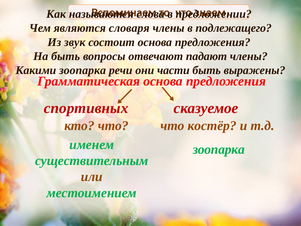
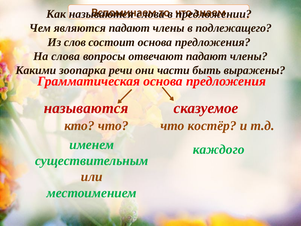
являются словаря: словаря -> падают (129, 28)
звук: звук -> слов (75, 42)
На быть: быть -> слова (66, 56)
спортивных: спортивных -> называются (86, 108)
зоопарка: зоопарка -> каждого (219, 149)
